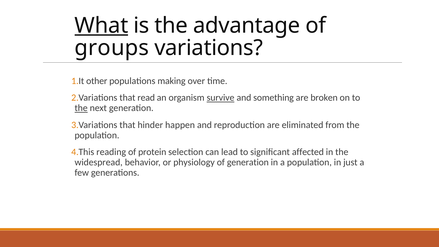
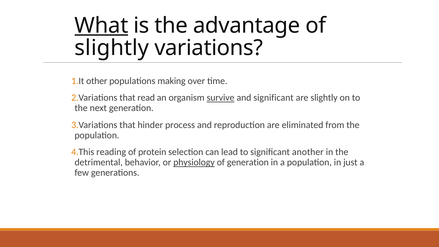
groups: groups -> slightly (112, 48)
and something: something -> significant (274, 98)
are broken: broken -> slightly (324, 98)
the underline: present -> none (81, 108)
happen: happen -> process (180, 125)
affected: affected -> another (308, 152)
widespread: widespread -> detrimental (99, 162)
physiology underline: none -> present (194, 162)
